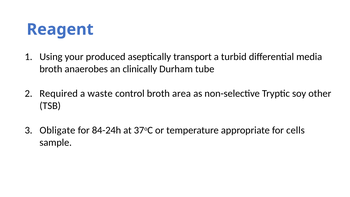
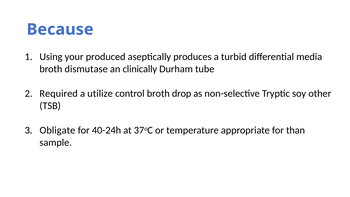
Reagent: Reagent -> Because (60, 29)
transport: transport -> produces (192, 57)
anaerobes: anaerobes -> dismutase (86, 69)
waste: waste -> utilize (100, 93)
area: area -> drop (182, 93)
84-24h: 84-24h -> 40-24h (107, 130)
cells: cells -> than (296, 130)
